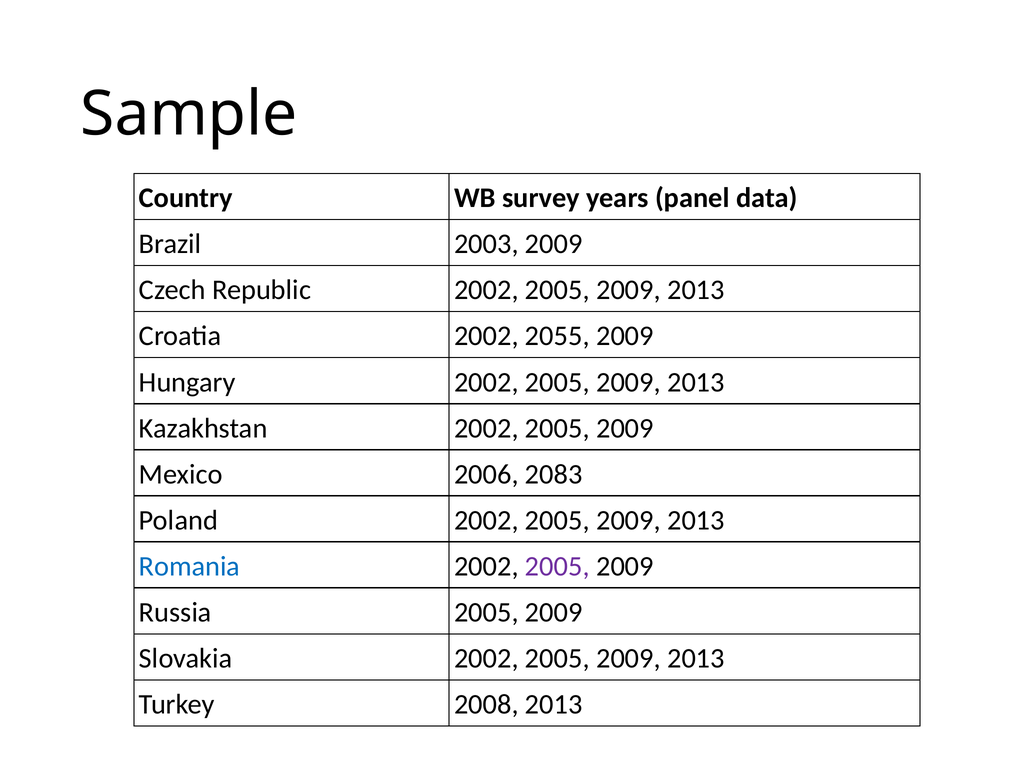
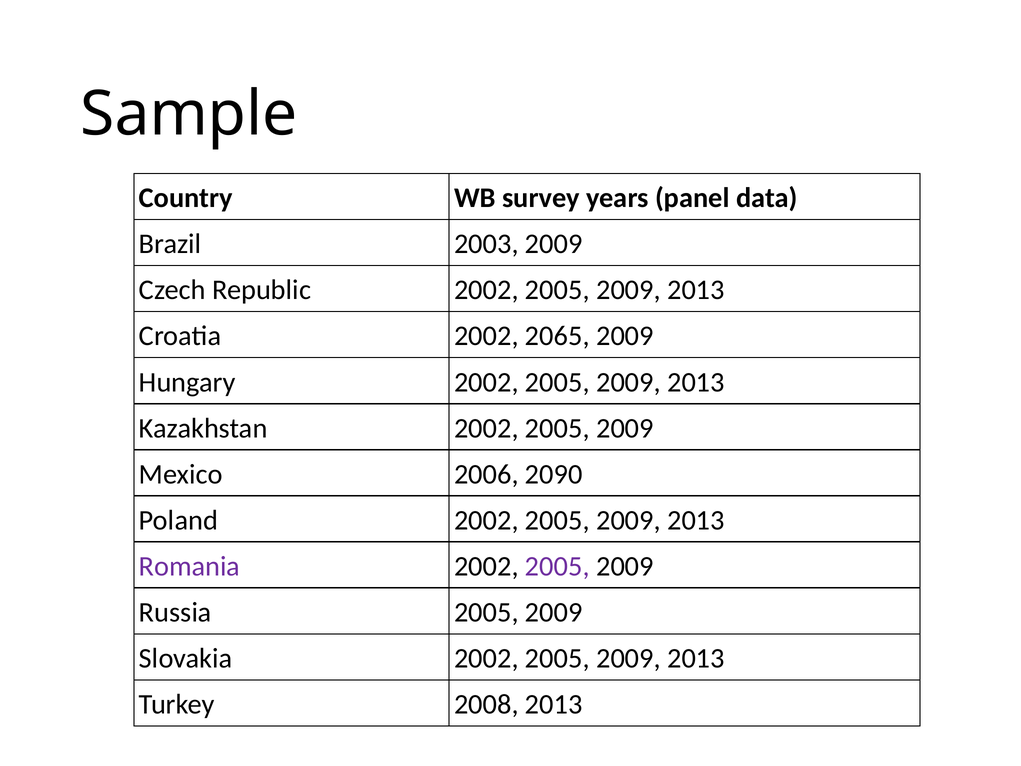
2055: 2055 -> 2065 (557, 336)
2083: 2083 -> 2090 (554, 474)
Romania colour: blue -> purple (190, 566)
